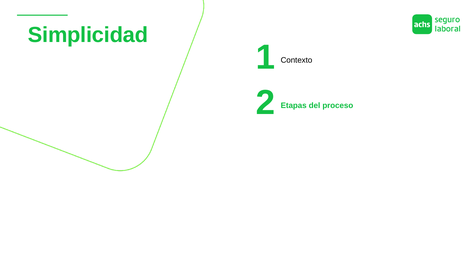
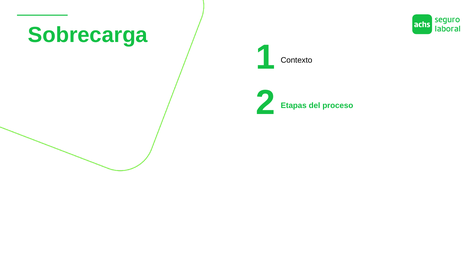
Simplicidad: Simplicidad -> Sobrecarga (88, 35)
